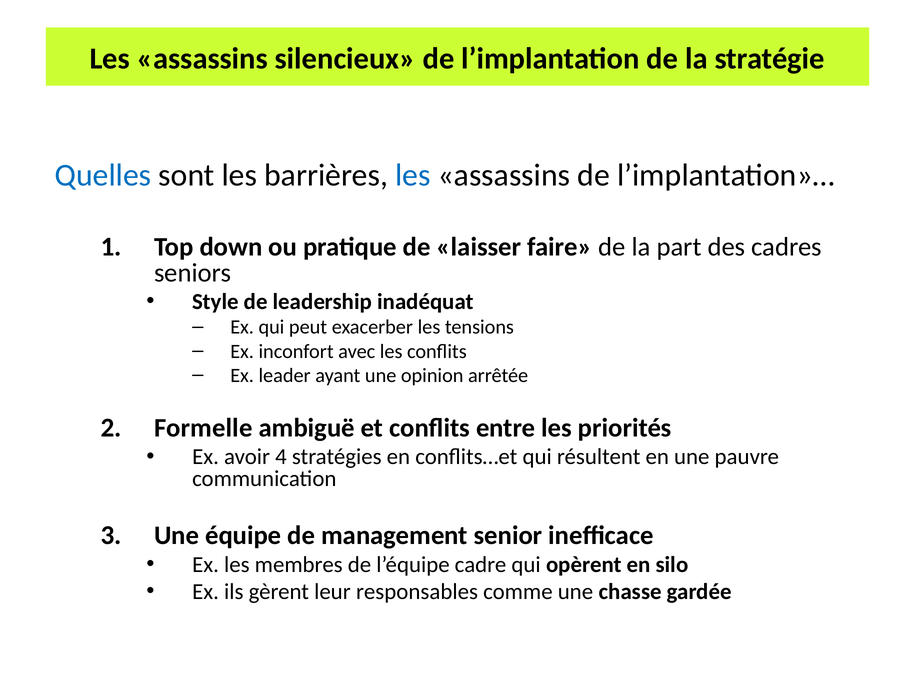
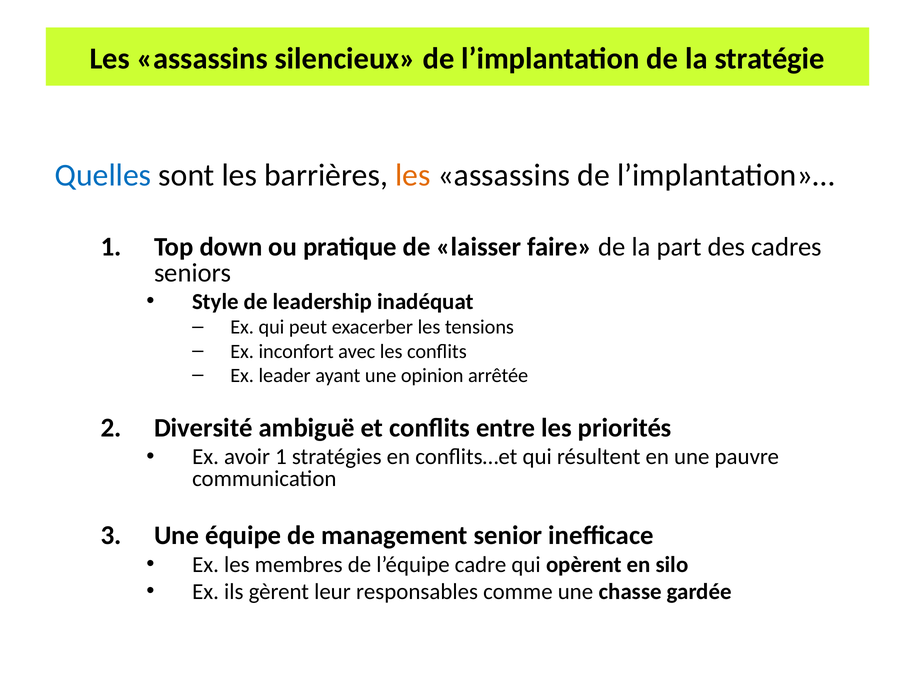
les colour: blue -> orange (413, 175)
Formelle: Formelle -> Diversité (203, 428)
avoir 4: 4 -> 1 (281, 457)
